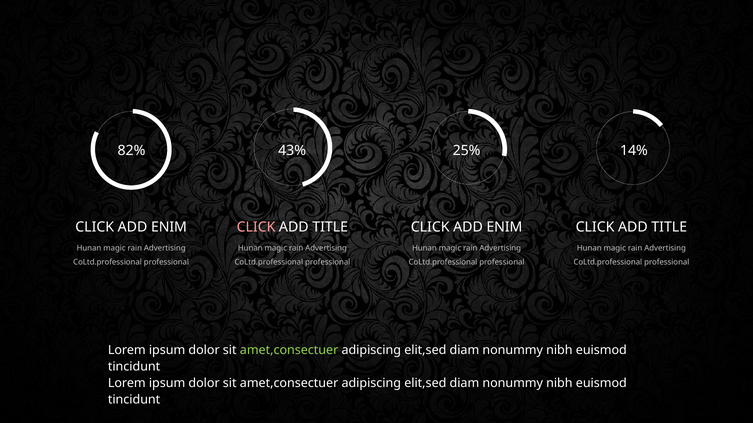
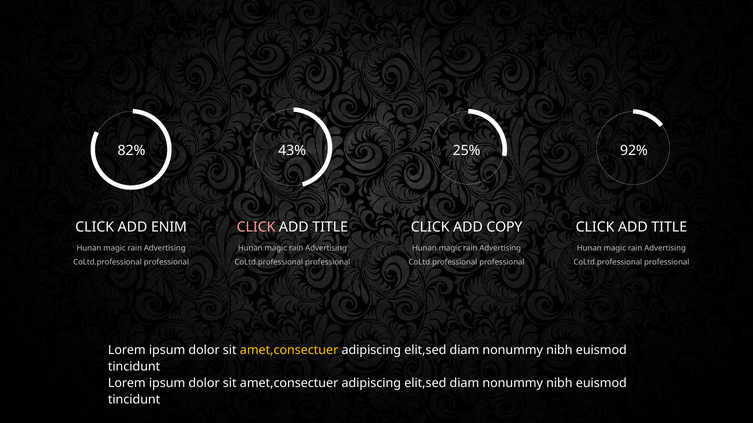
14%: 14% -> 92% (634, 151)
ENIM: ENIM -> COPY (504, 228)
amet,consectuer colour: light green -> yellow (289, 351)
